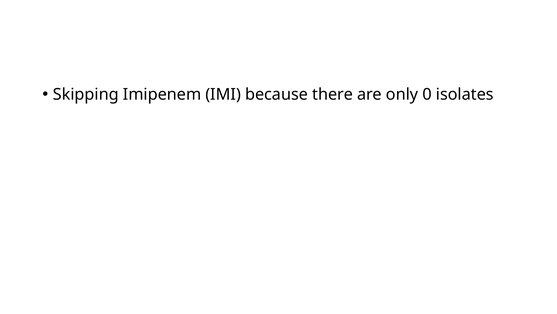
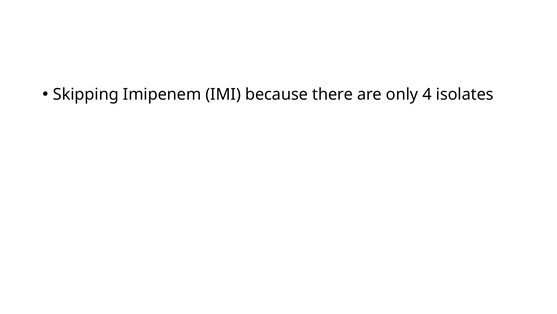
0: 0 -> 4 (427, 94)
